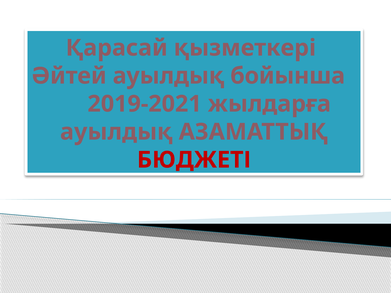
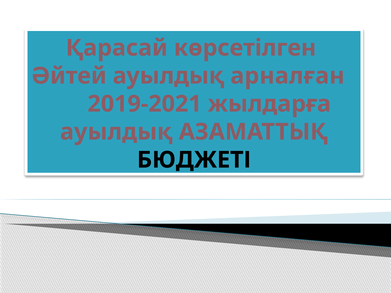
қызметкері: қызметкері -> көрсетілген (245, 48)
бойынша: бойынша -> арналған (287, 76)
БЮДЖЕТІ colour: red -> black (194, 160)
